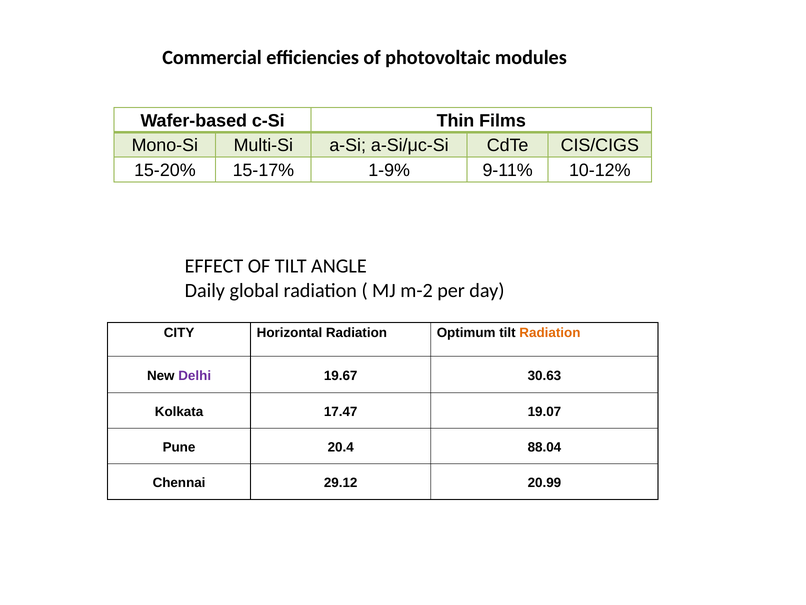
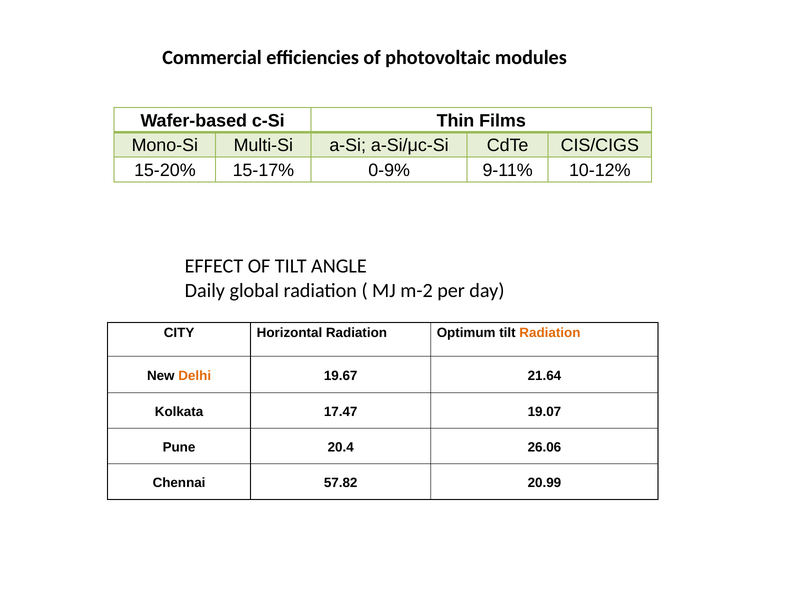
1-9%: 1-9% -> 0-9% (389, 170)
Delhi colour: purple -> orange (195, 376)
30.63: 30.63 -> 21.64 (544, 376)
88.04: 88.04 -> 26.06 (544, 447)
29.12: 29.12 -> 57.82 (341, 483)
